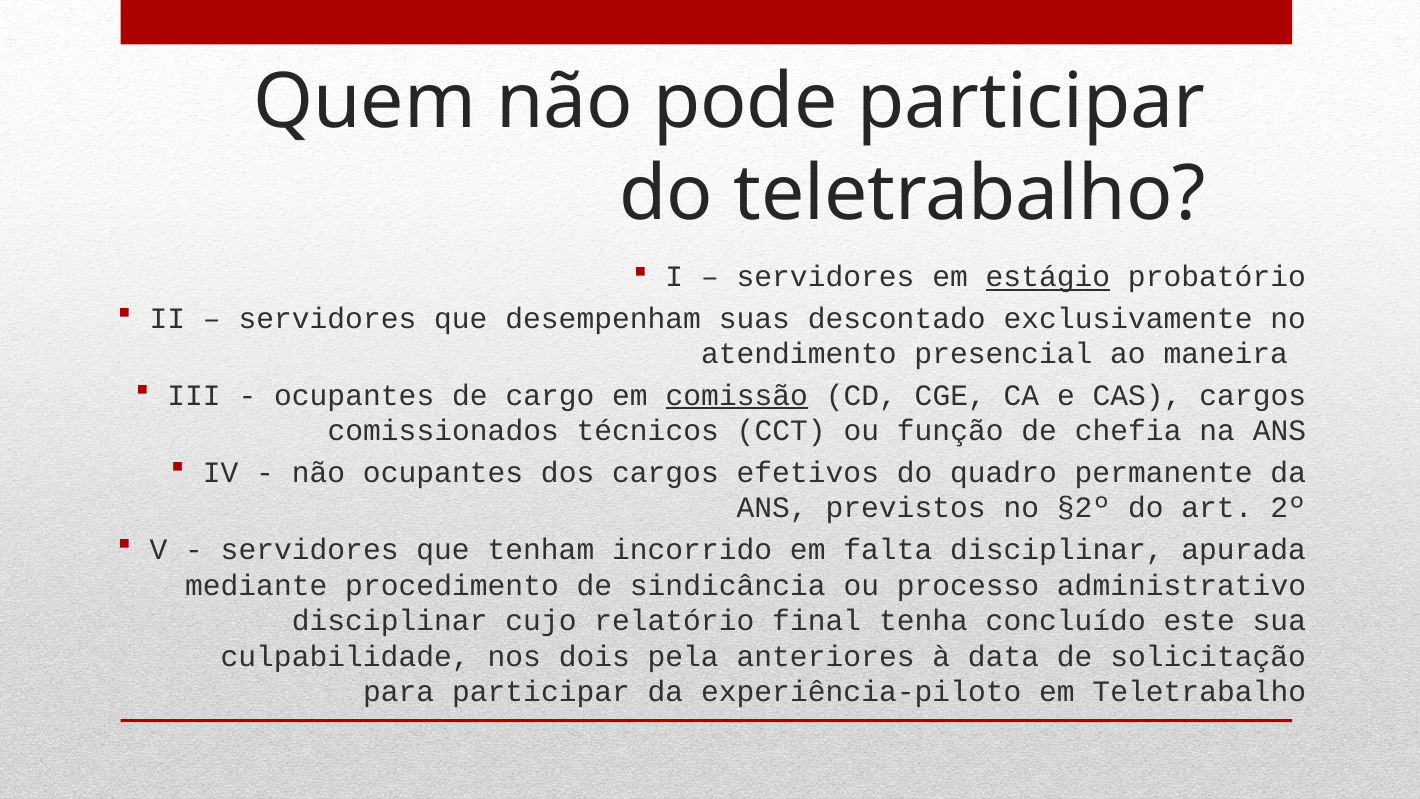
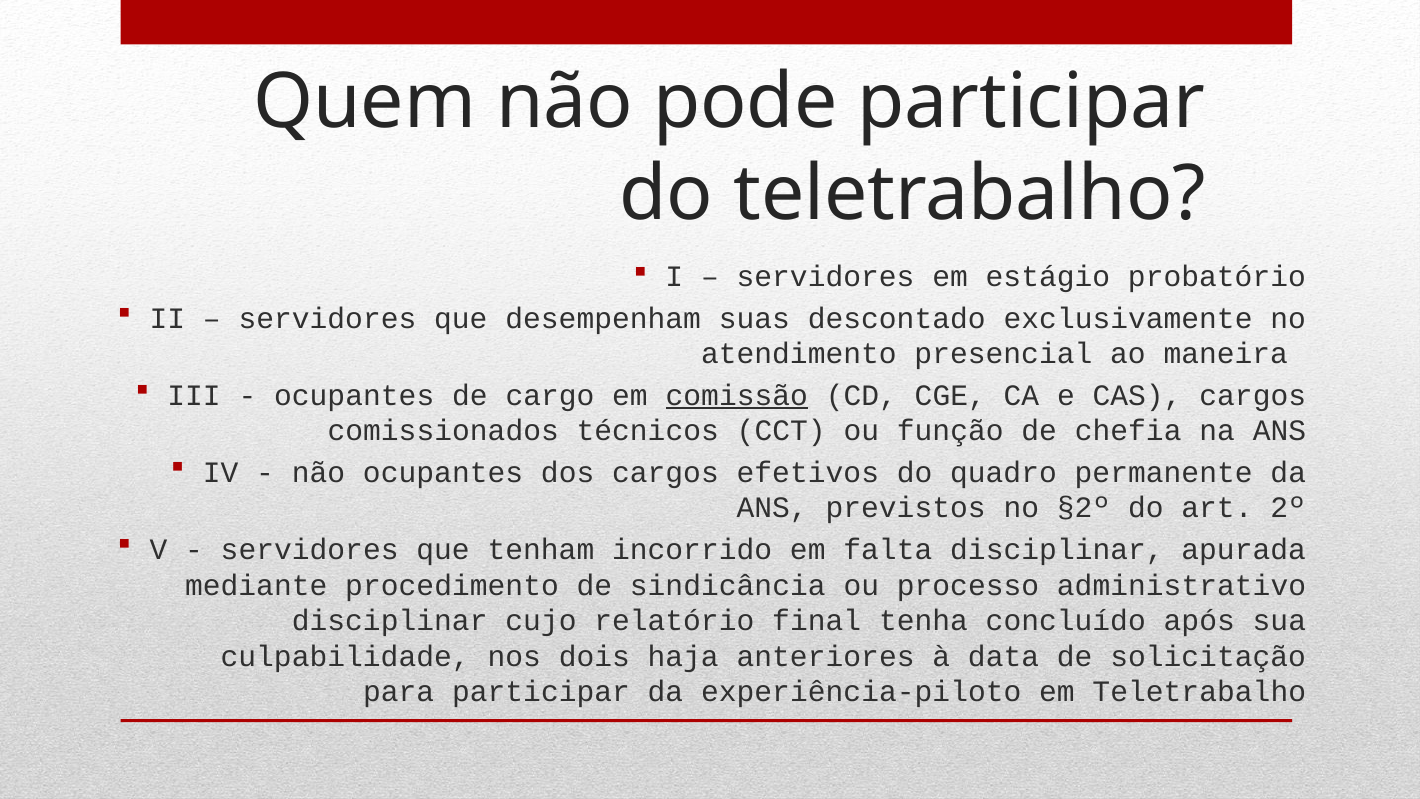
estágio underline: present -> none (1048, 277)
este: este -> após (1199, 621)
pela: pela -> haja (683, 656)
